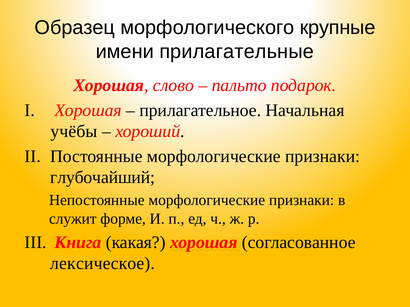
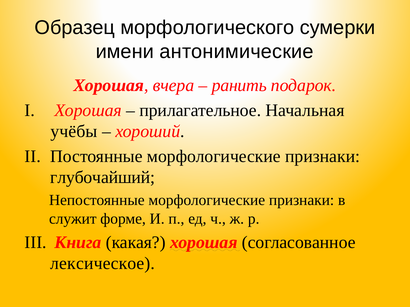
крупные: крупные -> сумерки (338, 28)
прилагательные: прилагательные -> антонимические (237, 52)
слово: слово -> вчера (174, 86)
пальто: пальто -> ранить (239, 86)
